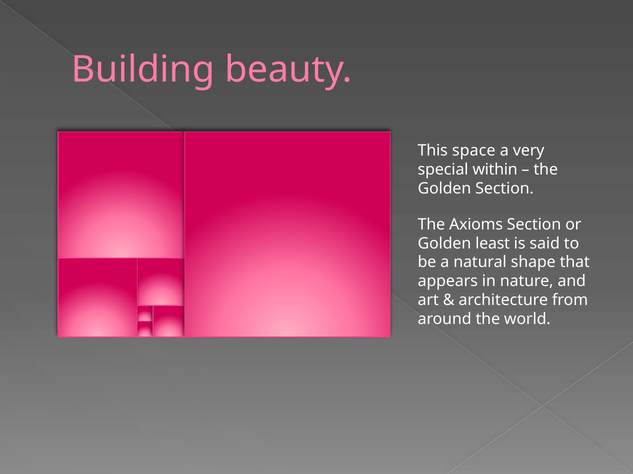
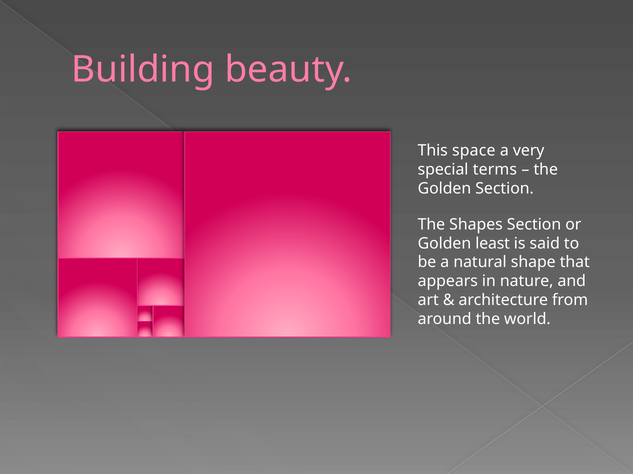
within: within -> terms (495, 170)
Axioms: Axioms -> Shapes (476, 225)
